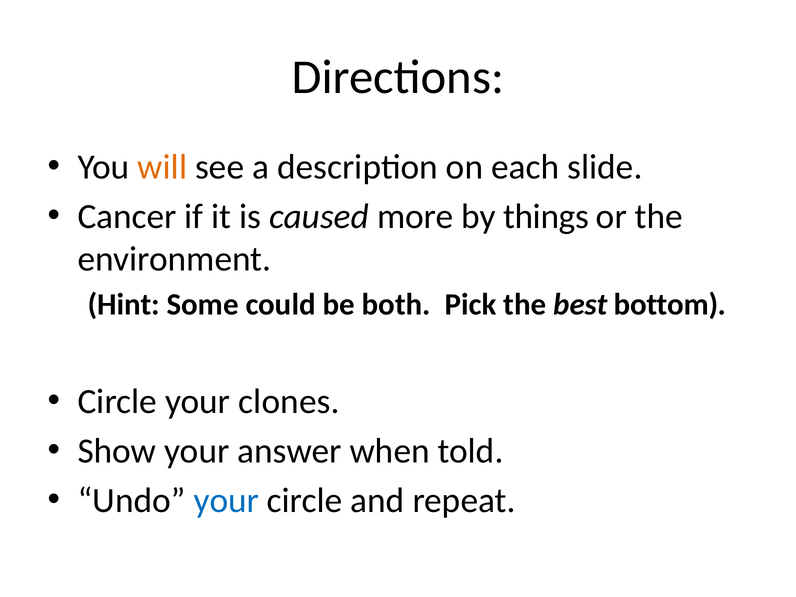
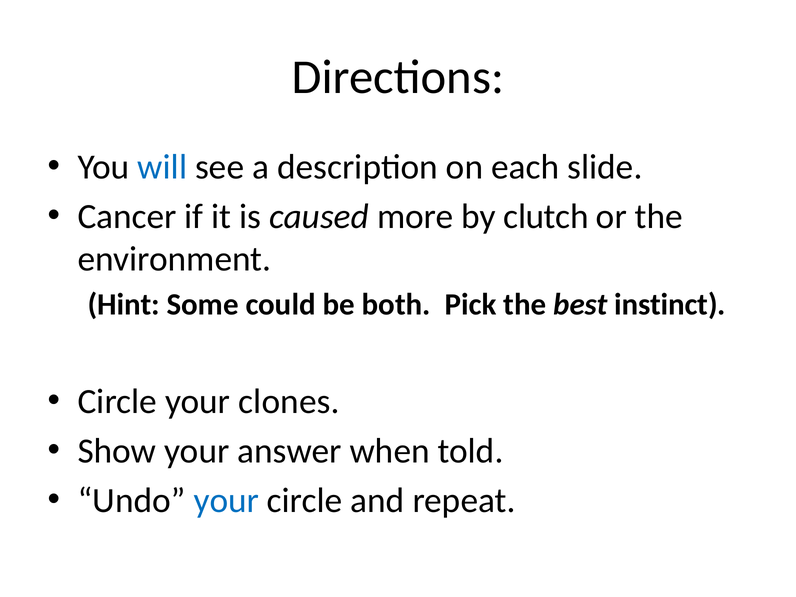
will colour: orange -> blue (162, 167)
things: things -> clutch (546, 217)
bottom: bottom -> instinct (670, 305)
